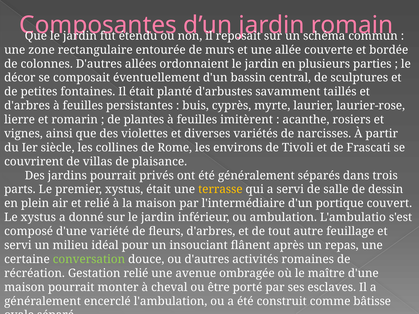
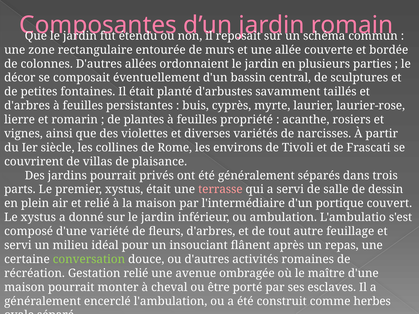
imitèrent: imitèrent -> propriété (247, 120)
terrasse colour: yellow -> pink (220, 190)
bâtisse: bâtisse -> herbes (372, 301)
